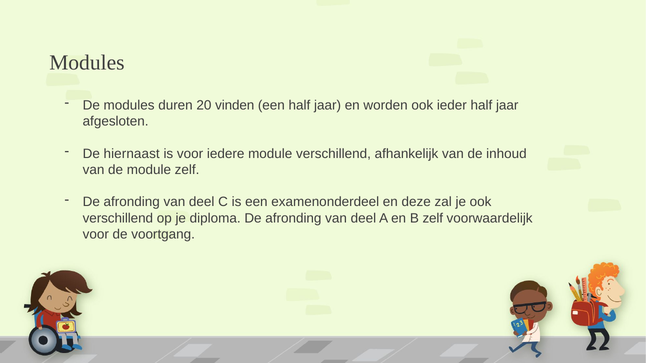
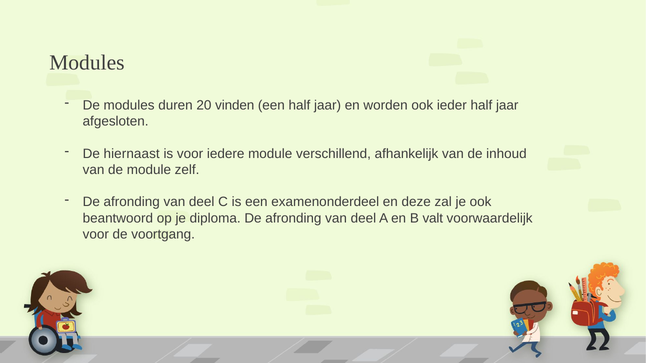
verschillend: verschillend -> beantwoord (118, 218)
B zelf: zelf -> valt (433, 218)
